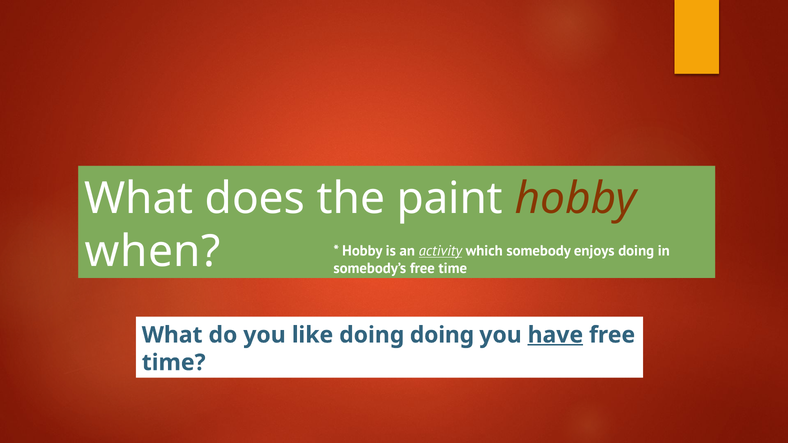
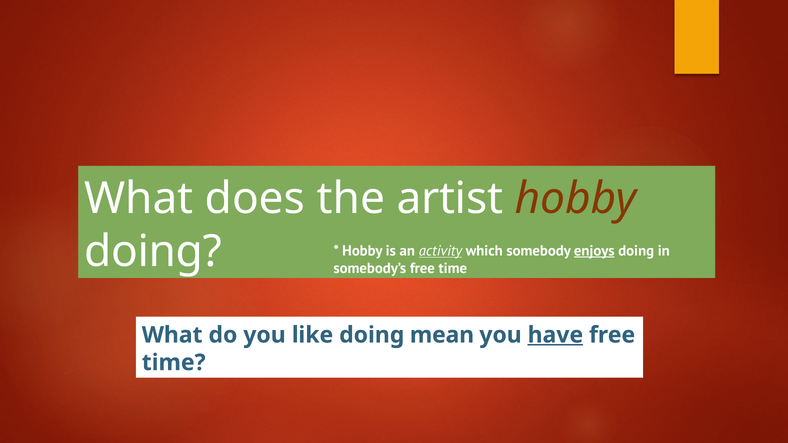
paint: paint -> artist (450, 199)
when: when -> doing (153, 252)
enjoys underline: none -> present (594, 251)
doing doing: doing -> mean (442, 335)
